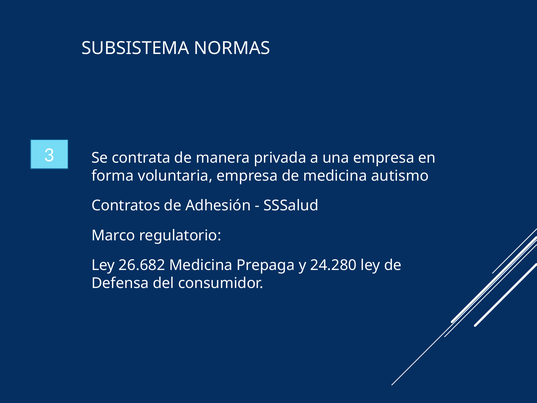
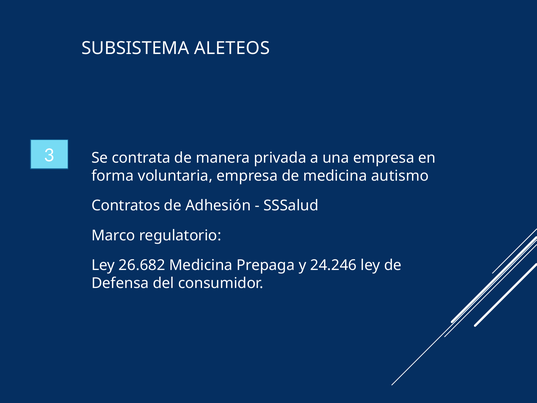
NORMAS: NORMAS -> ALETEOS (232, 48)
24.280: 24.280 -> 24.246 (333, 265)
